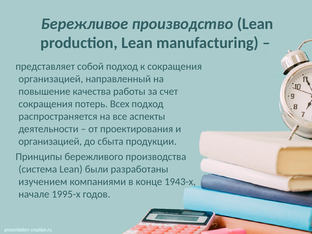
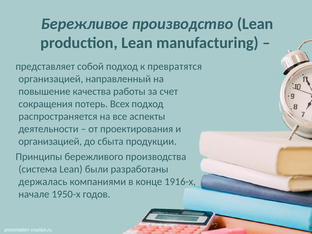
к сокращения: сокращения -> превратятся (175, 67)
изучением: изучением -> держалась (43, 182)
1943-х: 1943-х -> 1916-х (180, 182)
1995-х: 1995-х -> 1950-х (66, 194)
